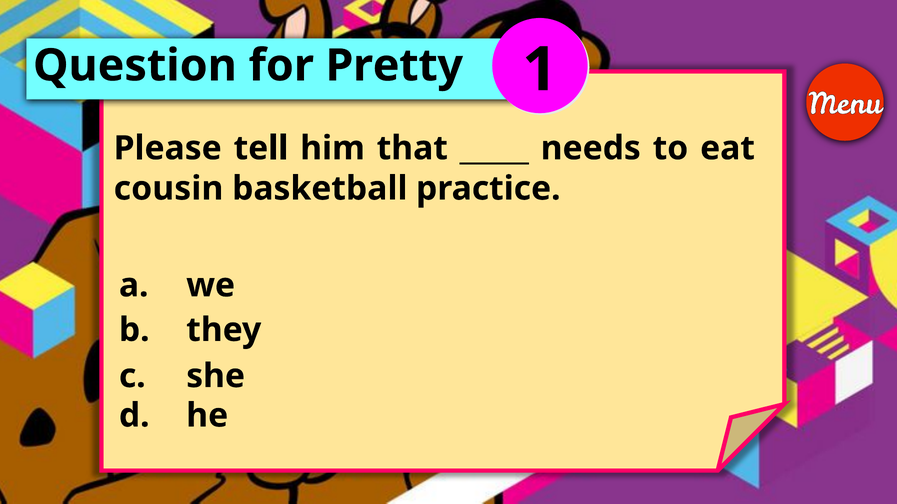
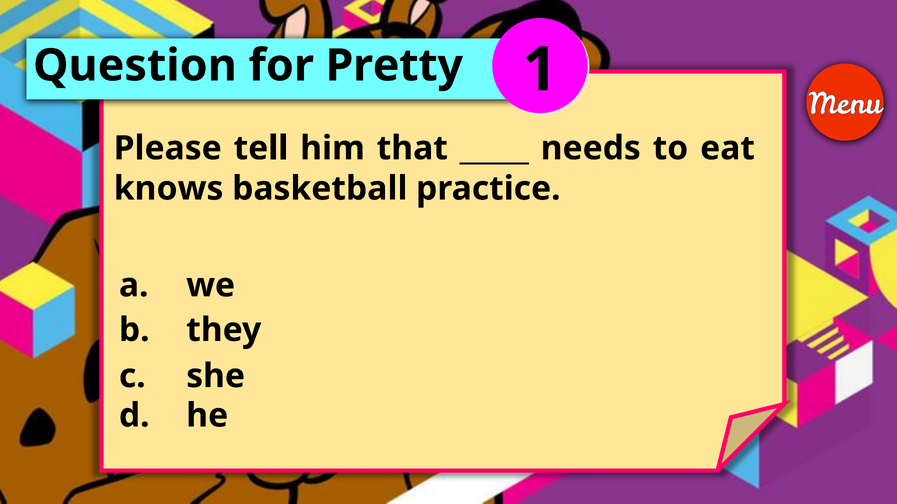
cousin: cousin -> knows (169, 189)
